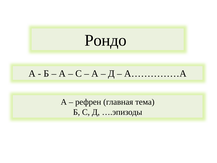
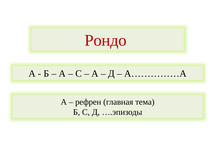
Рондо colour: black -> red (106, 40)
